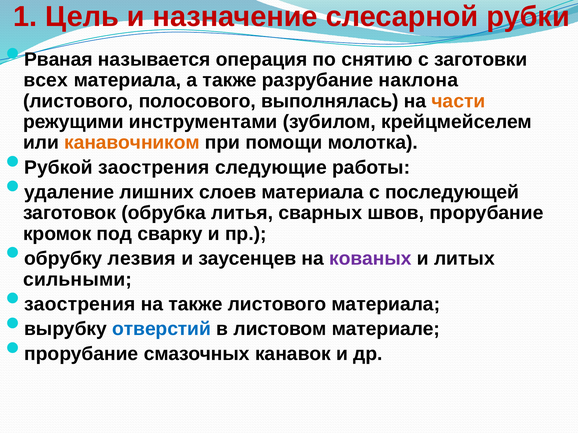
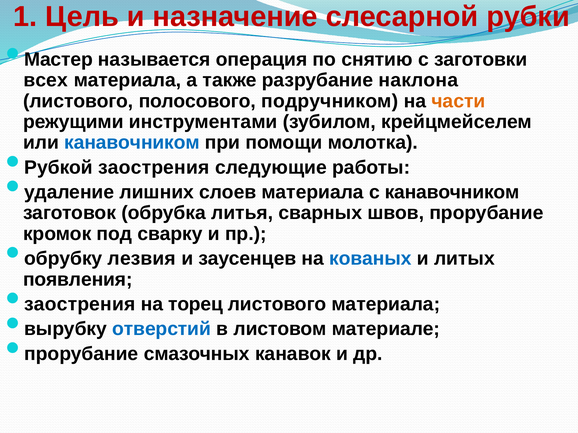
Рваная: Рваная -> Мастер (59, 60)
выполнялась: выполнялась -> подручником (330, 101)
канавочником colour: orange -> blue (132, 143)
с последующей: последующей -> канавочником (452, 192)
кованых colour: purple -> blue (370, 259)
сильными: сильными -> появления (78, 280)
на также: также -> торец (196, 305)
